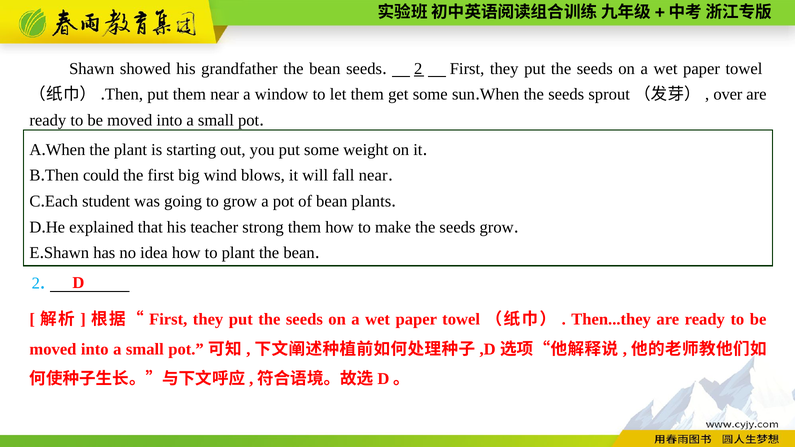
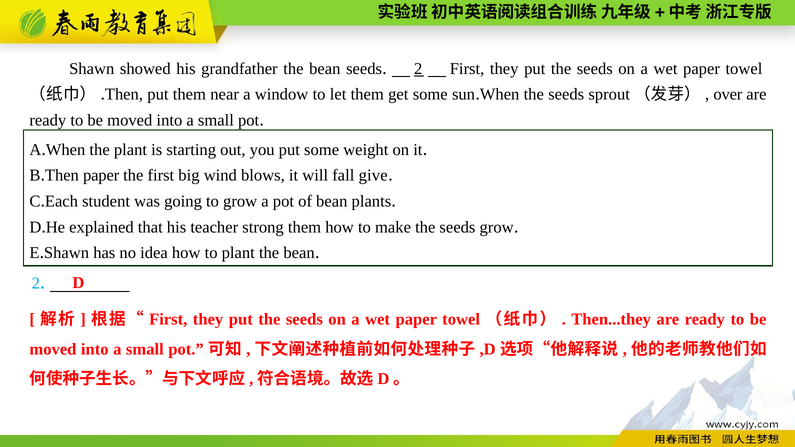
could: could -> paper (101, 176)
fall near: near -> give (373, 176)
